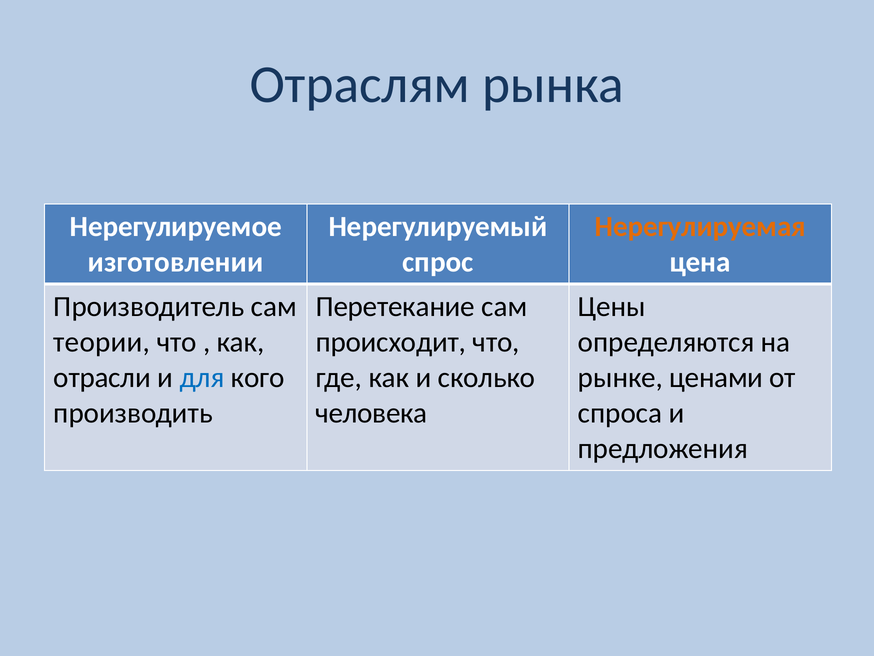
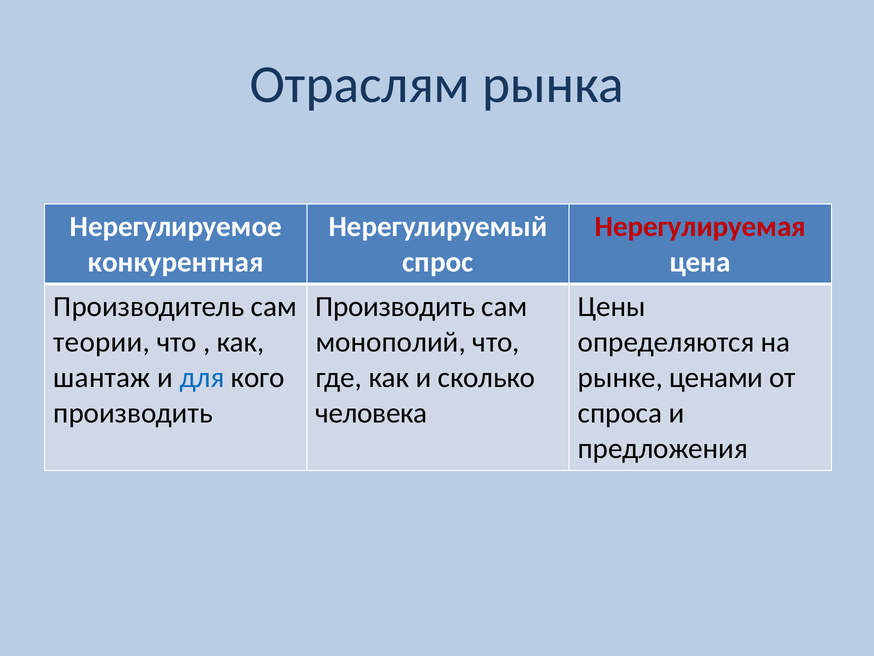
Нерегулируемая colour: orange -> red (700, 226)
изготовлении: изготовлении -> конкурентная (176, 262)
Перетекание: Перетекание -> Производить (395, 306)
происходит: происходит -> монополий (391, 342)
отрасли: отрасли -> шантаж (102, 377)
